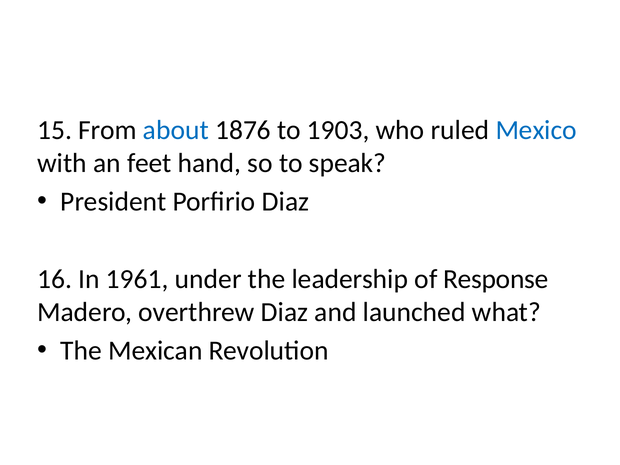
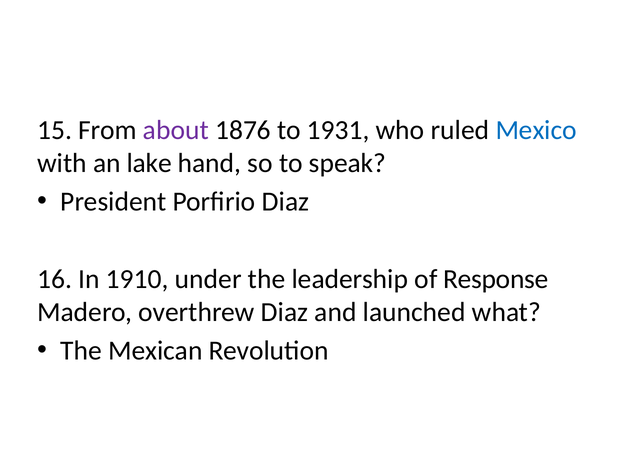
about colour: blue -> purple (176, 130)
1903: 1903 -> 1931 (338, 130)
feet: feet -> lake (149, 163)
1961: 1961 -> 1910 (137, 279)
